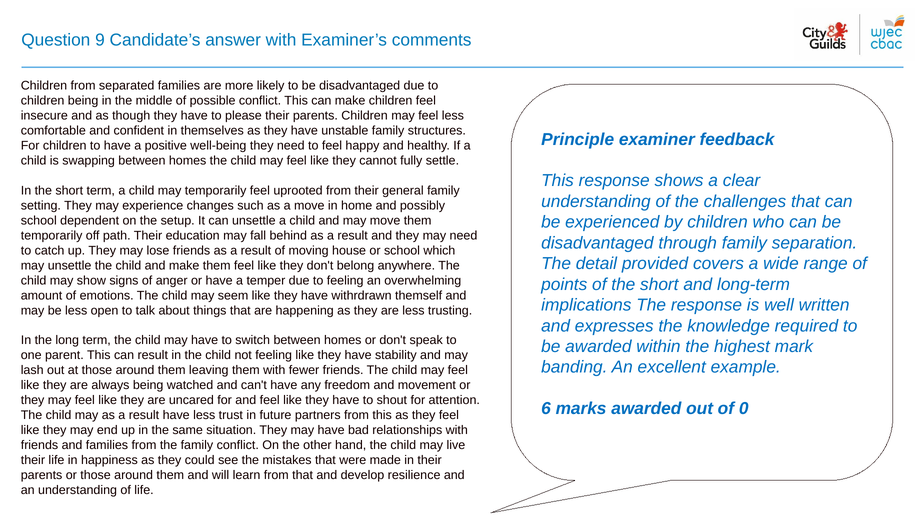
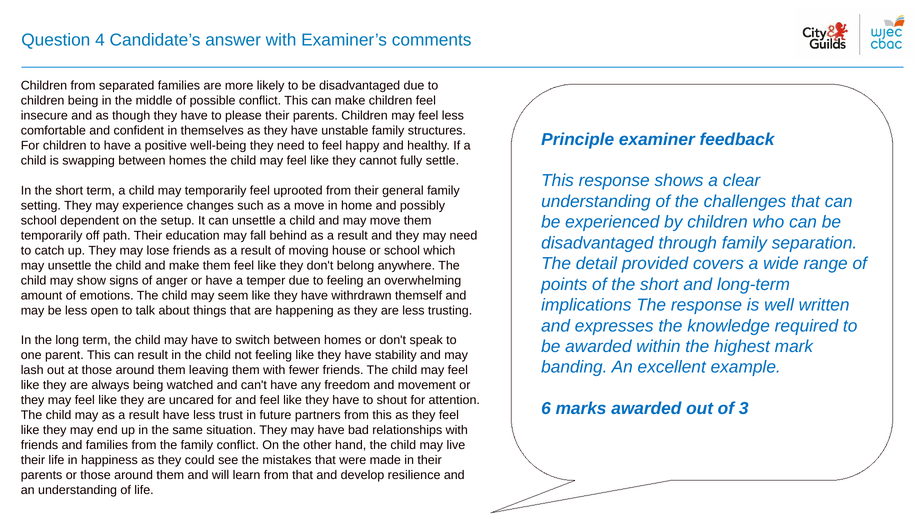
9: 9 -> 4 (100, 40)
0: 0 -> 3 (744, 409)
